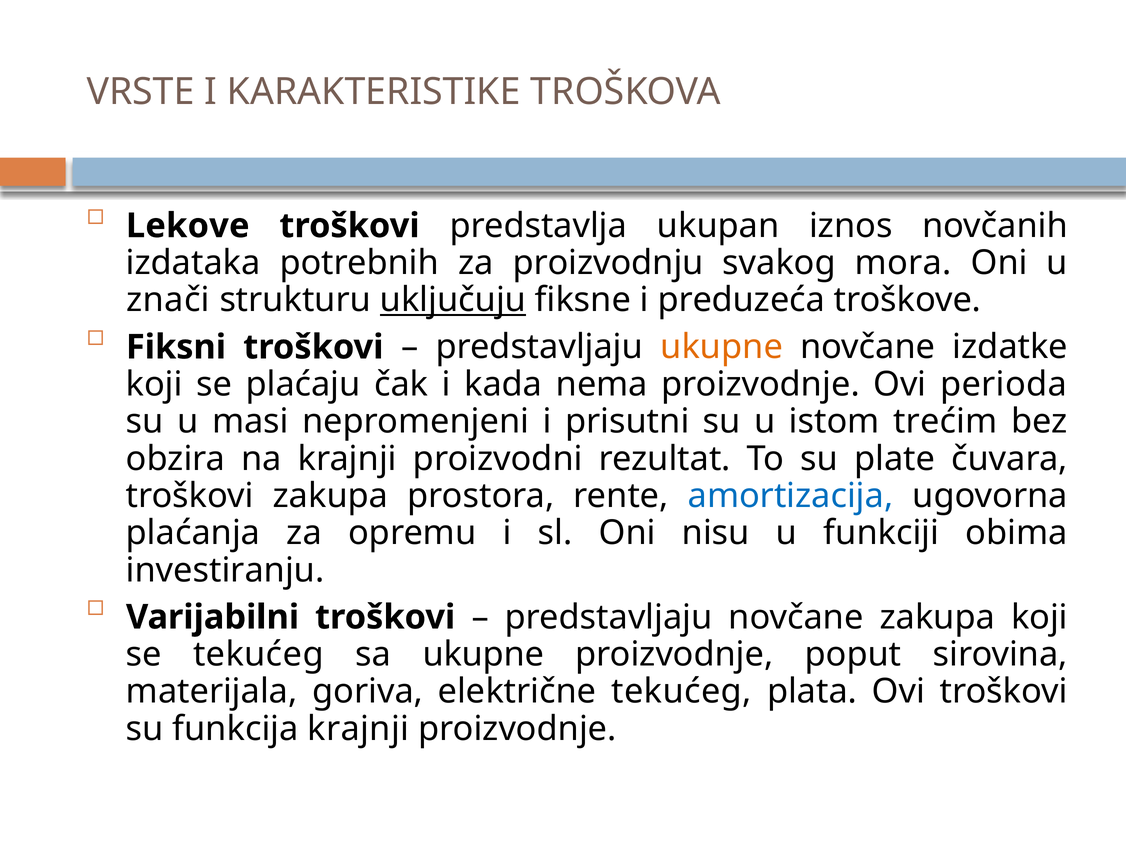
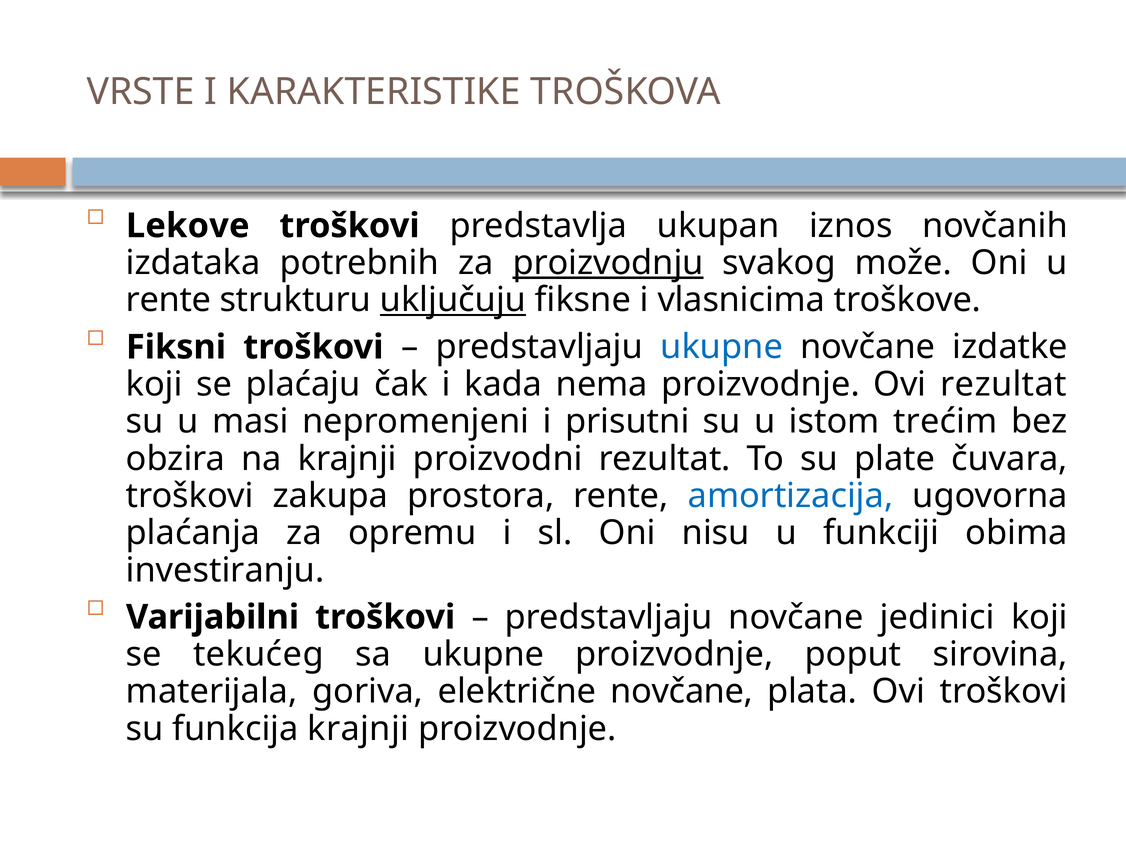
proizvodnju underline: none -> present (608, 263)
mora: mora -> može (903, 263)
znači: znači -> rente (168, 300)
preduzeća: preduzeća -> vlasnicima (741, 300)
ukupne colour: orange -> blue (722, 347)
Ovi perioda: perioda -> rezultat (1004, 384)
novčane zakupa: zakupa -> jedinici (937, 617)
električne tekućeg: tekućeg -> novčane (682, 691)
